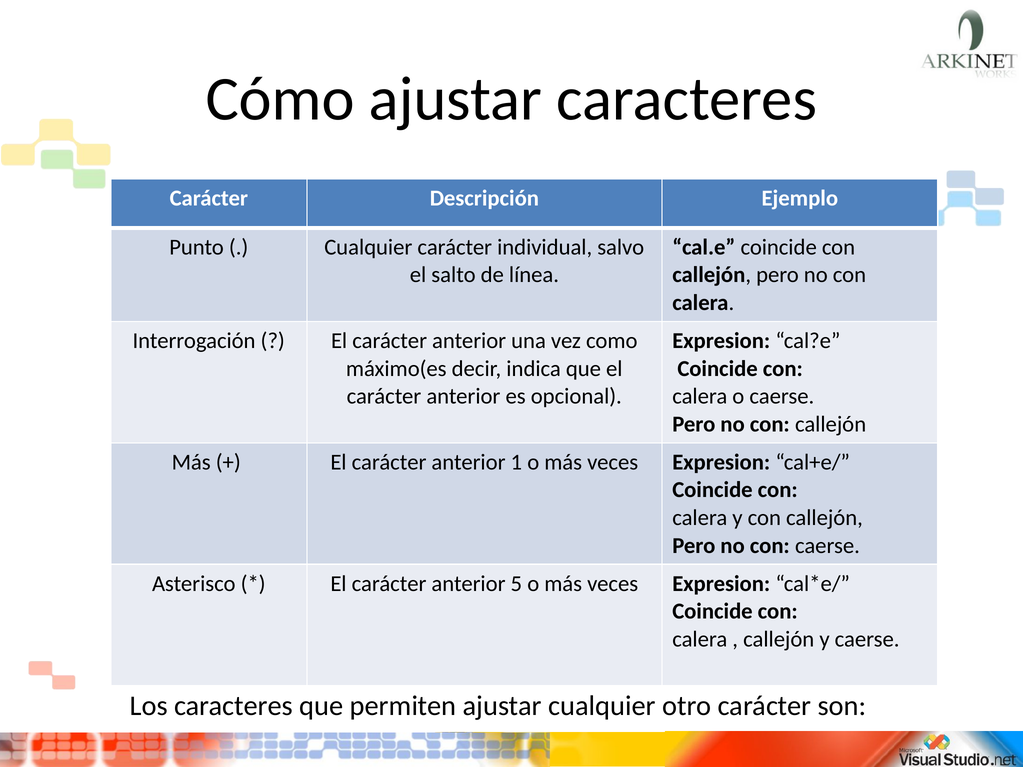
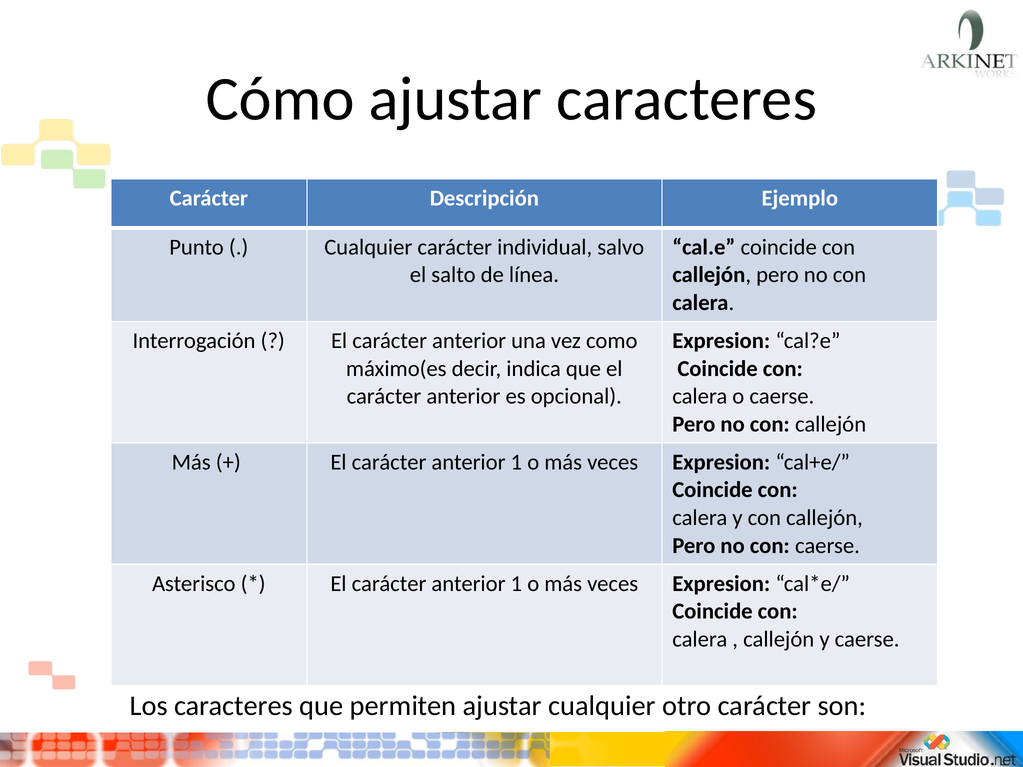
5: 5 -> 1 (516, 584)
